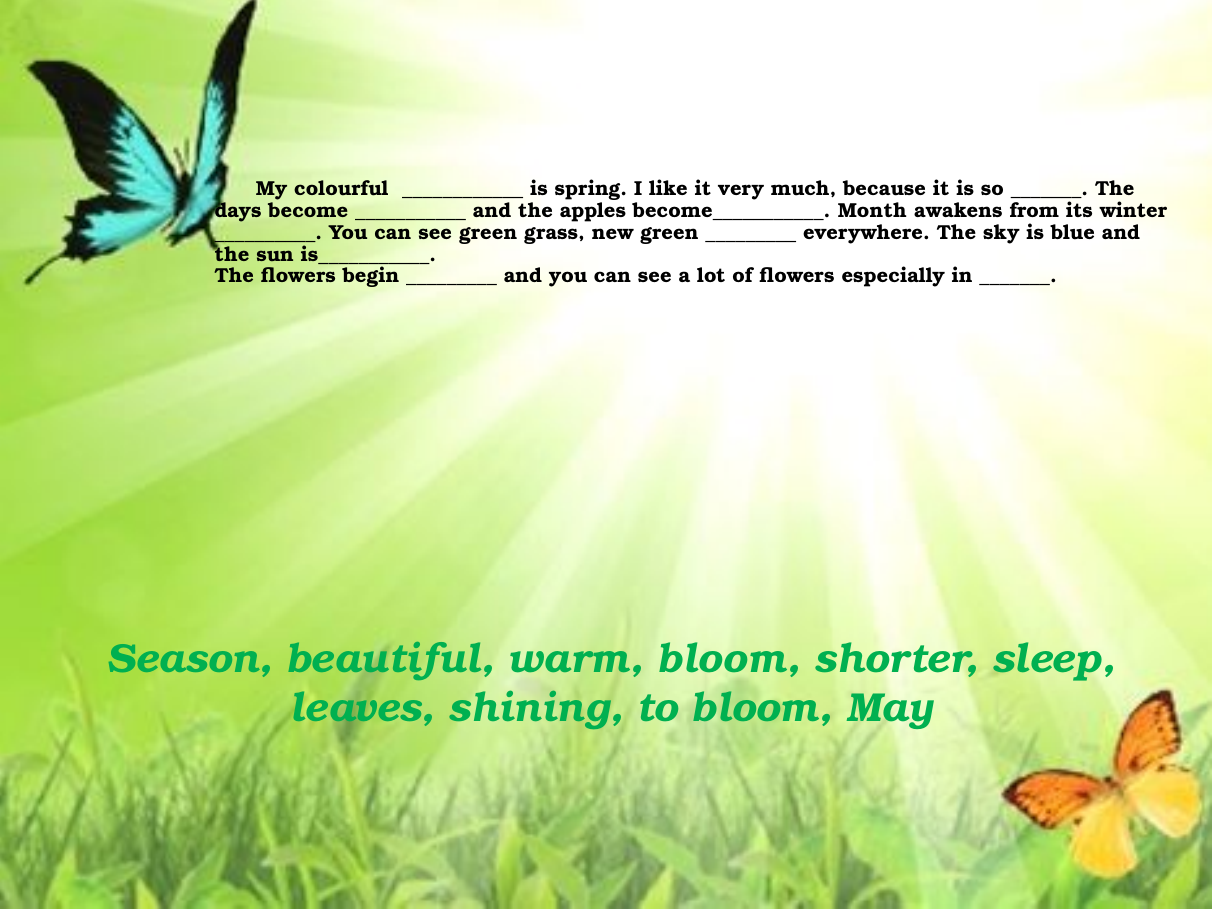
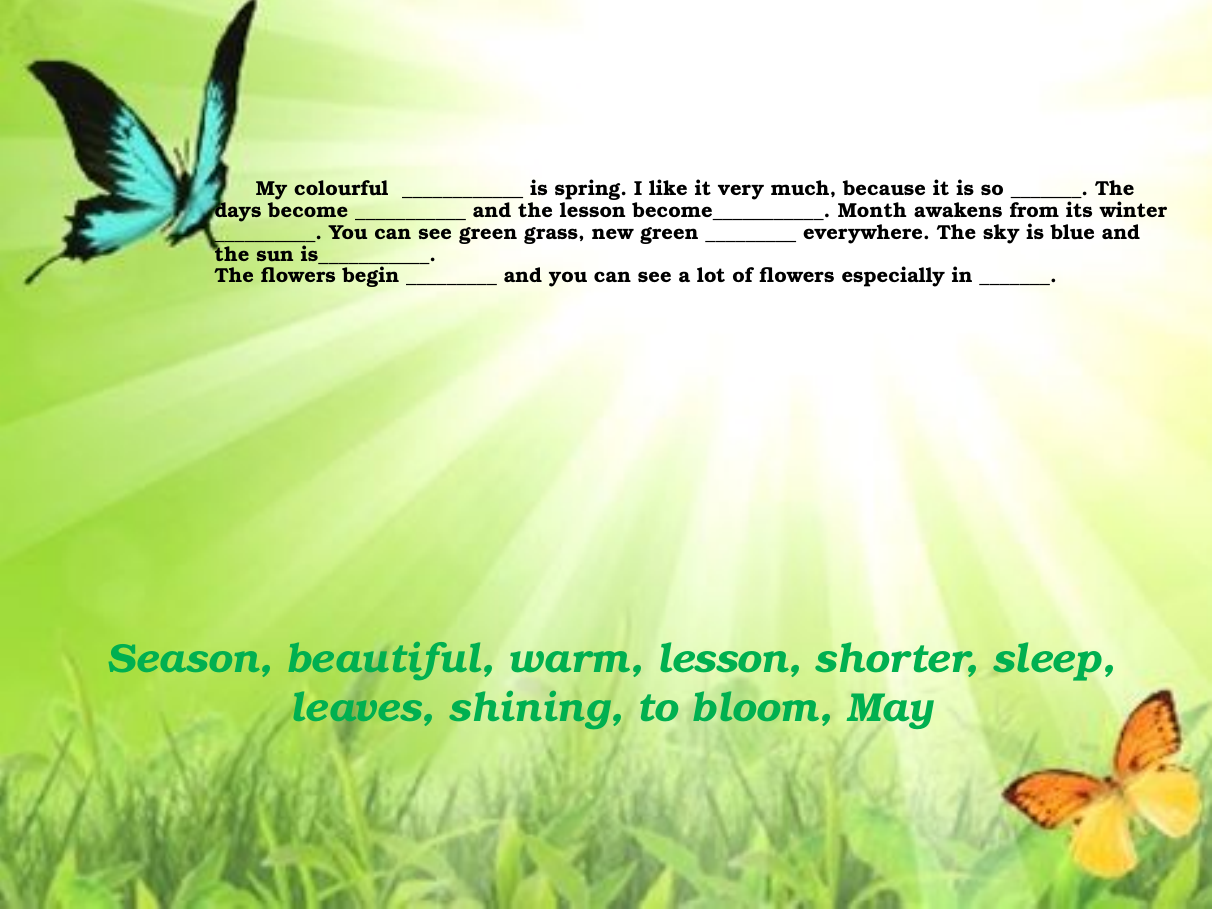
the apples: apples -> lesson (593, 211)
warm bloom: bloom -> lesson (729, 659)
